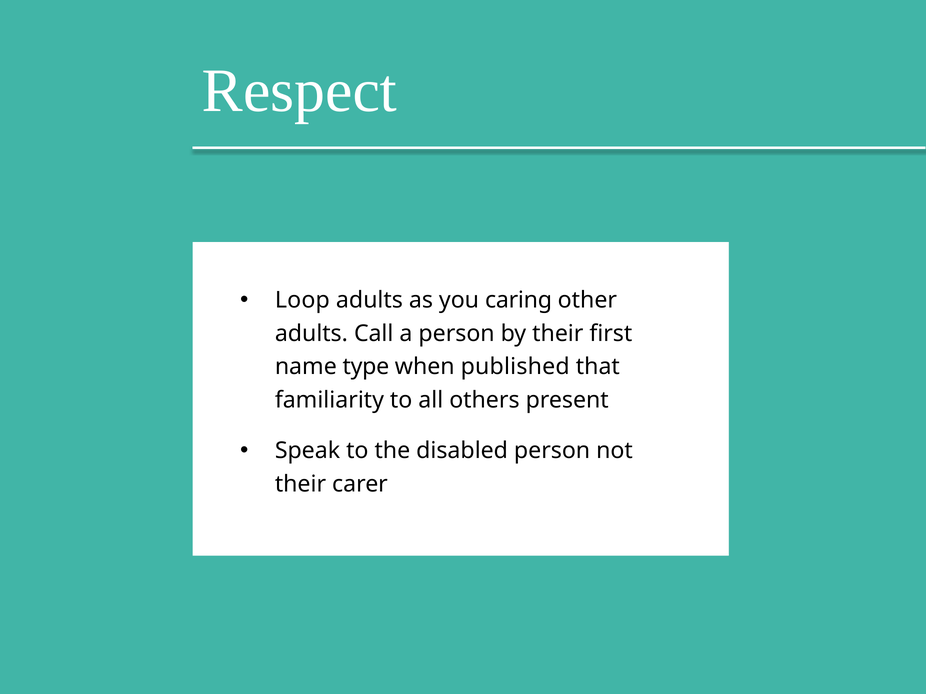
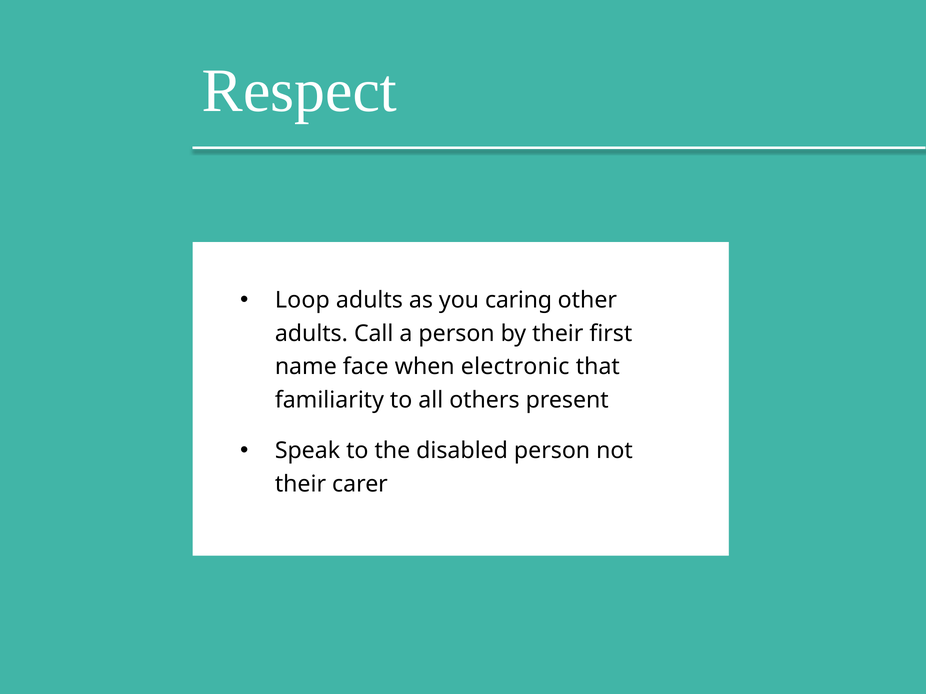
type: type -> face (366, 367)
published: published -> electronic (515, 367)
